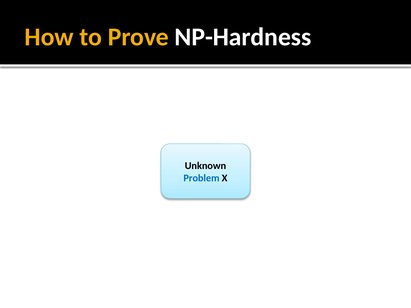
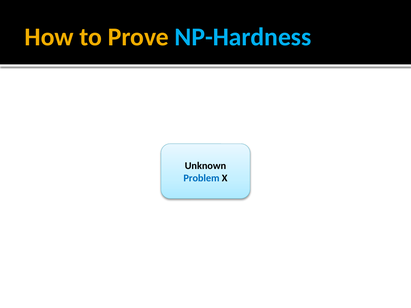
NP-Hardness colour: white -> light blue (243, 37)
